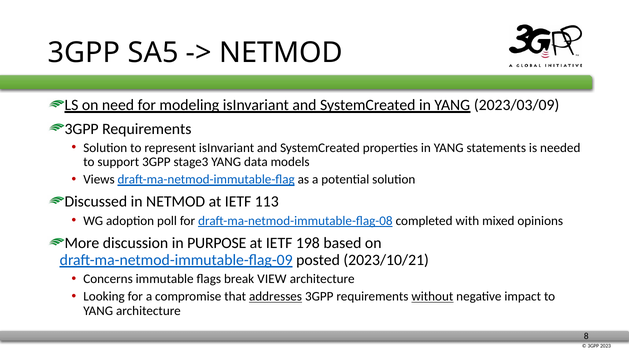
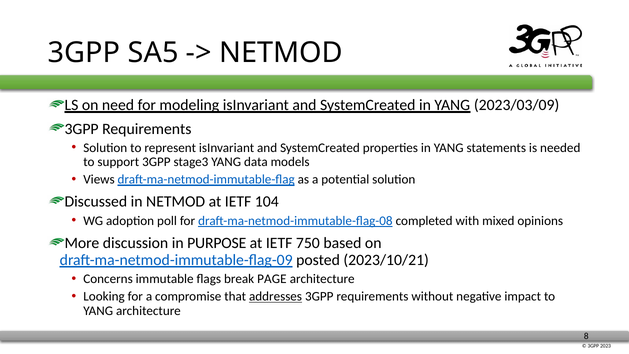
113: 113 -> 104 (267, 202)
198: 198 -> 750 (308, 243)
VIEW: VIEW -> PAGE (272, 279)
without underline: present -> none (432, 296)
